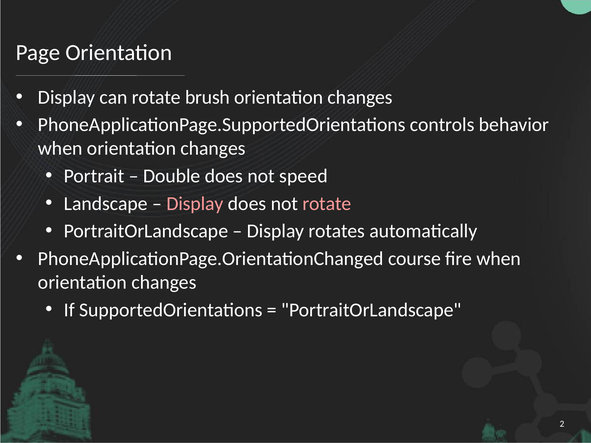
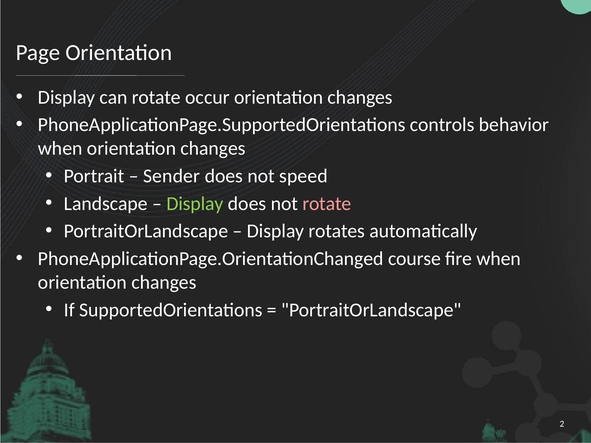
brush: brush -> occur (207, 97)
Double: Double -> Sender (172, 176)
Display colour: pink -> light green (195, 204)
